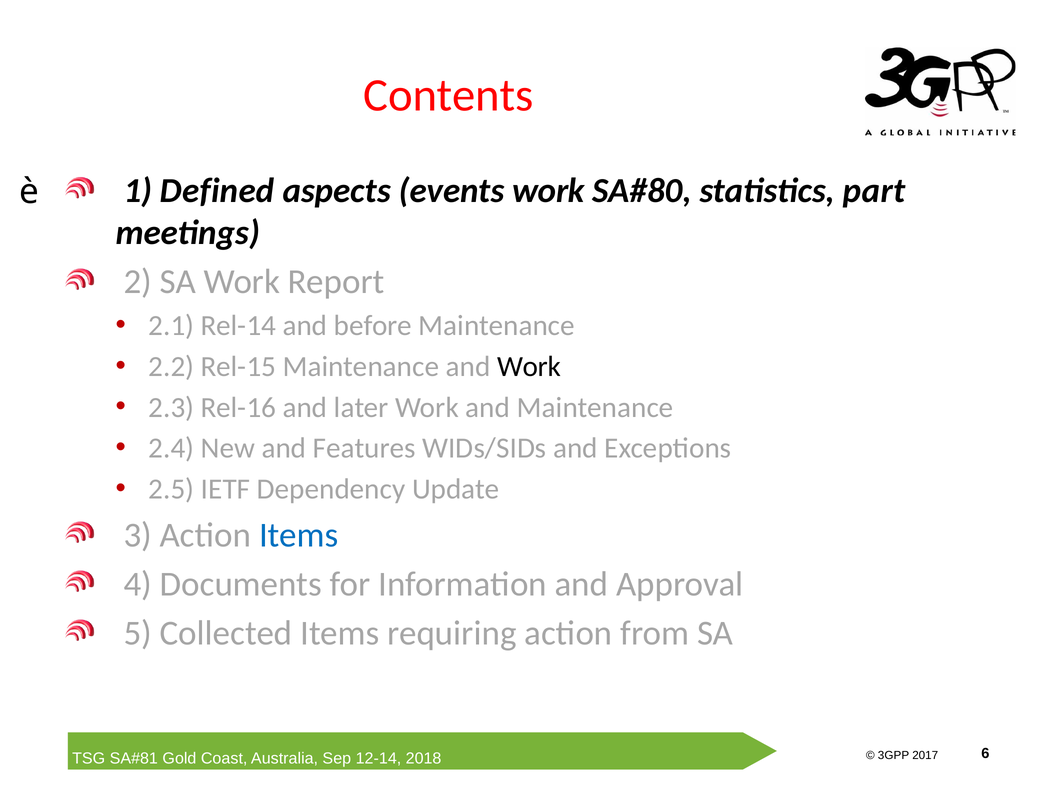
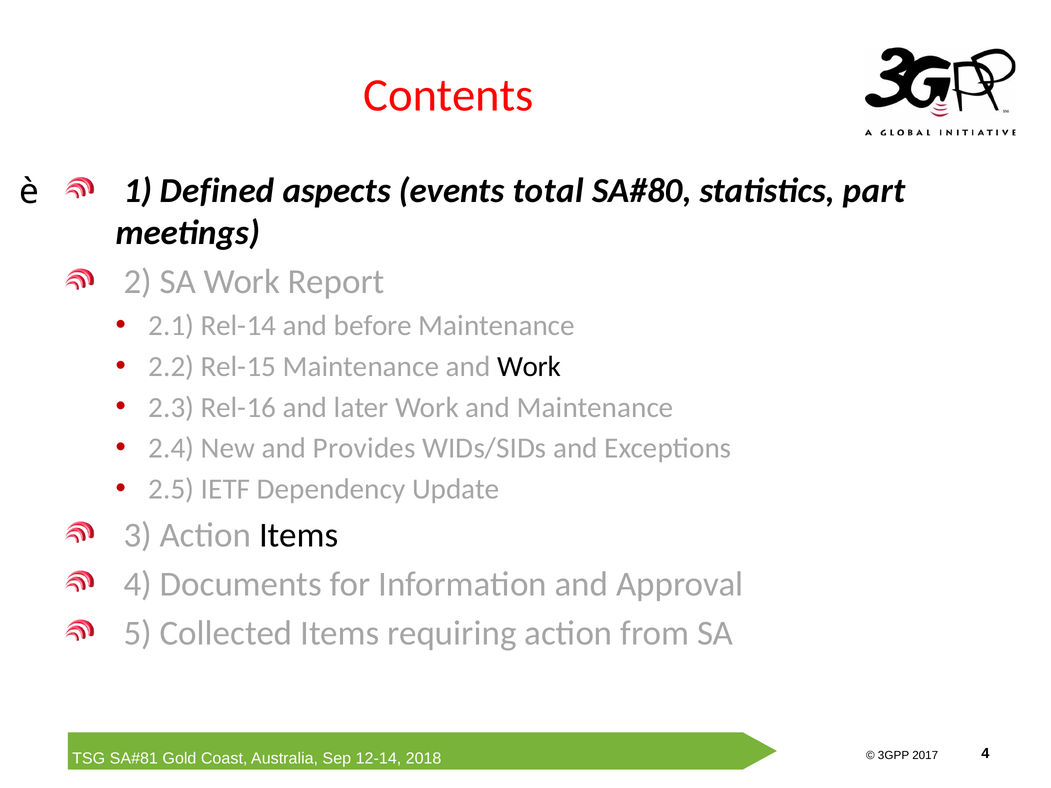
events work: work -> total (548, 191)
Features: Features -> Provides (364, 448)
Items colour: blue -> black (299, 535)
6: 6 -> 4 (985, 754)
